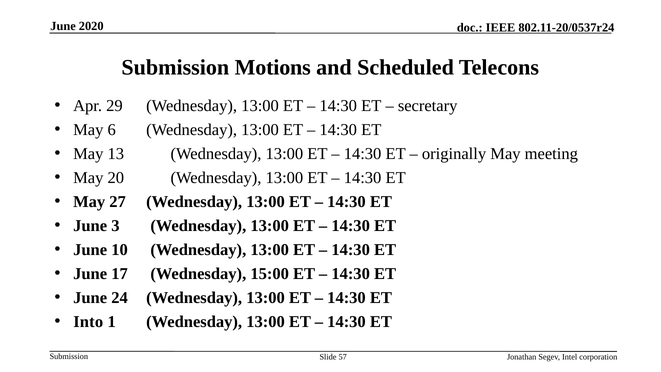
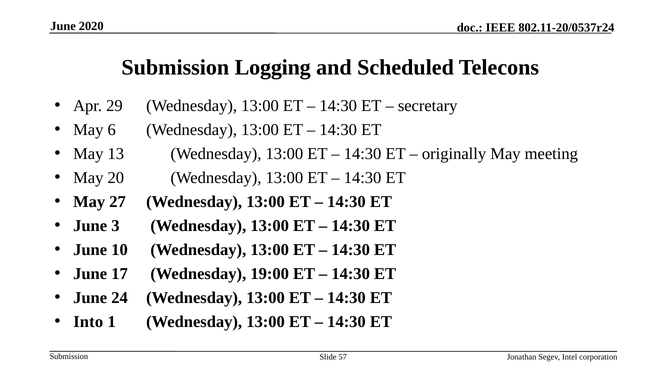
Motions: Motions -> Logging (273, 68)
15:00: 15:00 -> 19:00 (270, 274)
